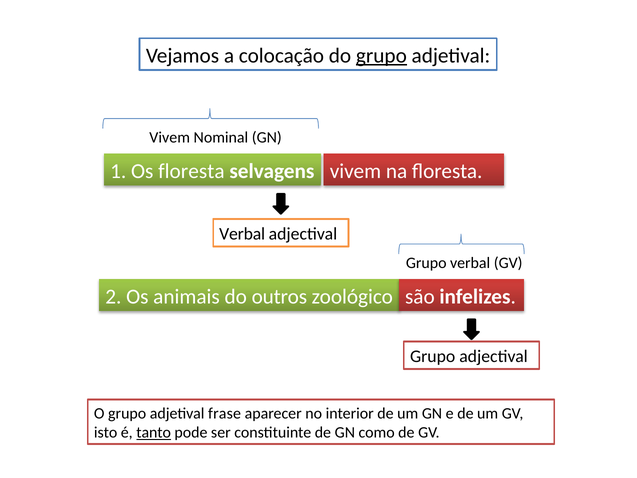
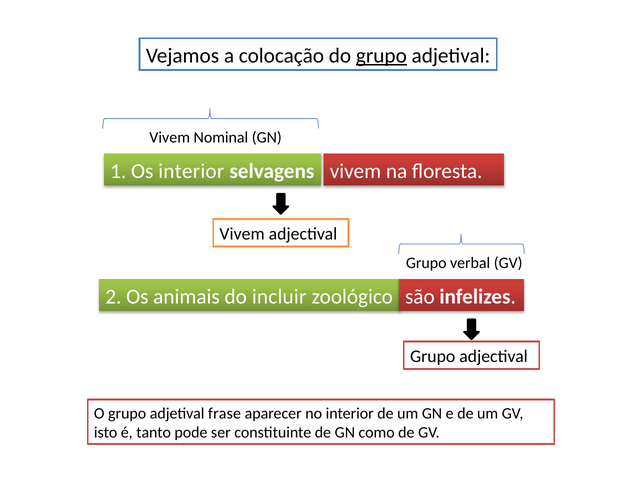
Os floresta: floresta -> interior (191, 171)
Verbal: Verbal -> Vivem (242, 234)
outros: outros -> incluir (279, 296)
tanto underline: present -> none (154, 432)
